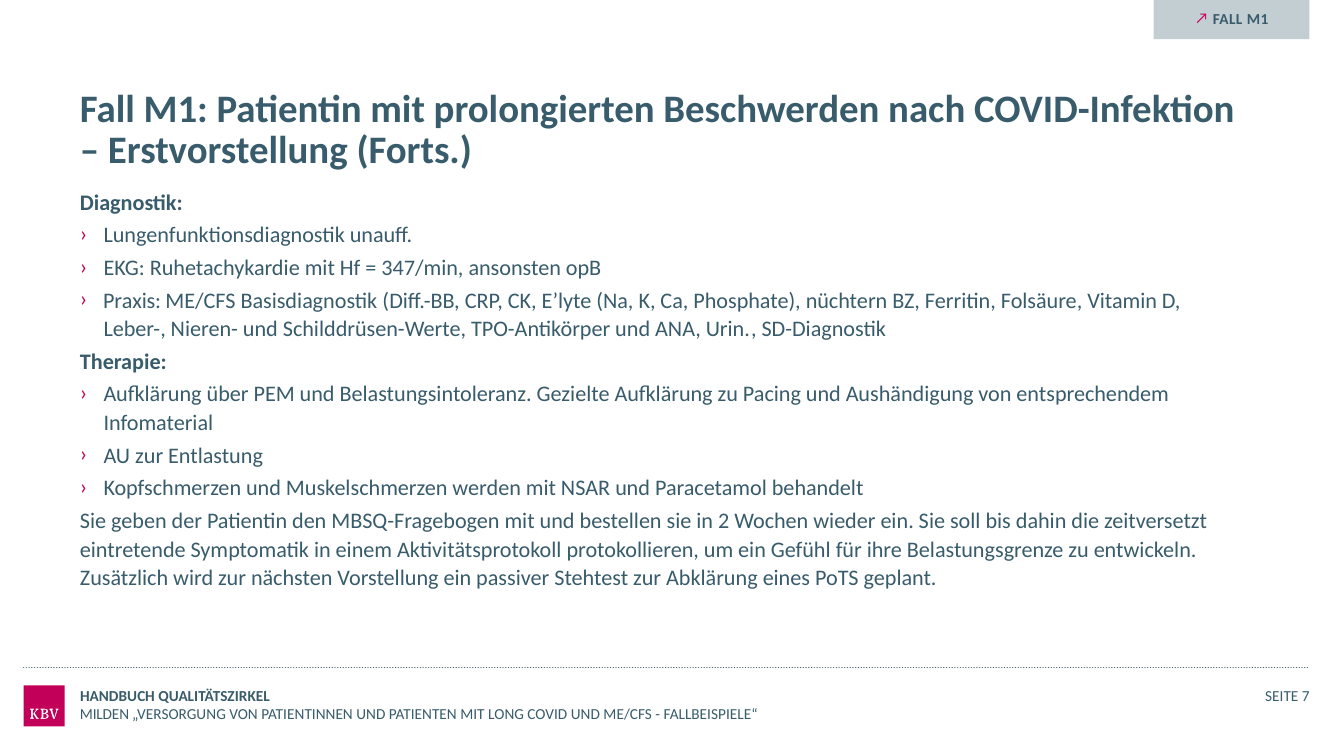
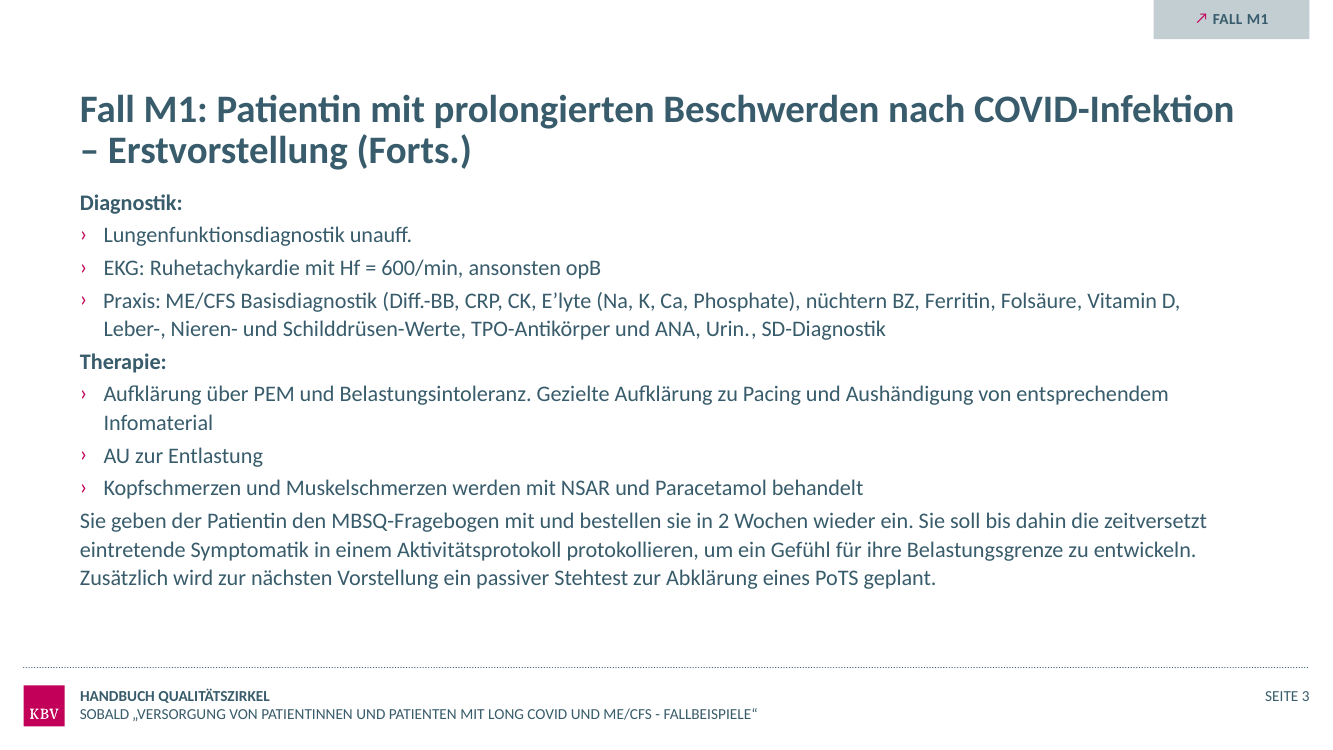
347/min: 347/min -> 600/min (422, 268)
7: 7 -> 3 (1306, 696)
MILDEN: MILDEN -> SOBALD (105, 714)
